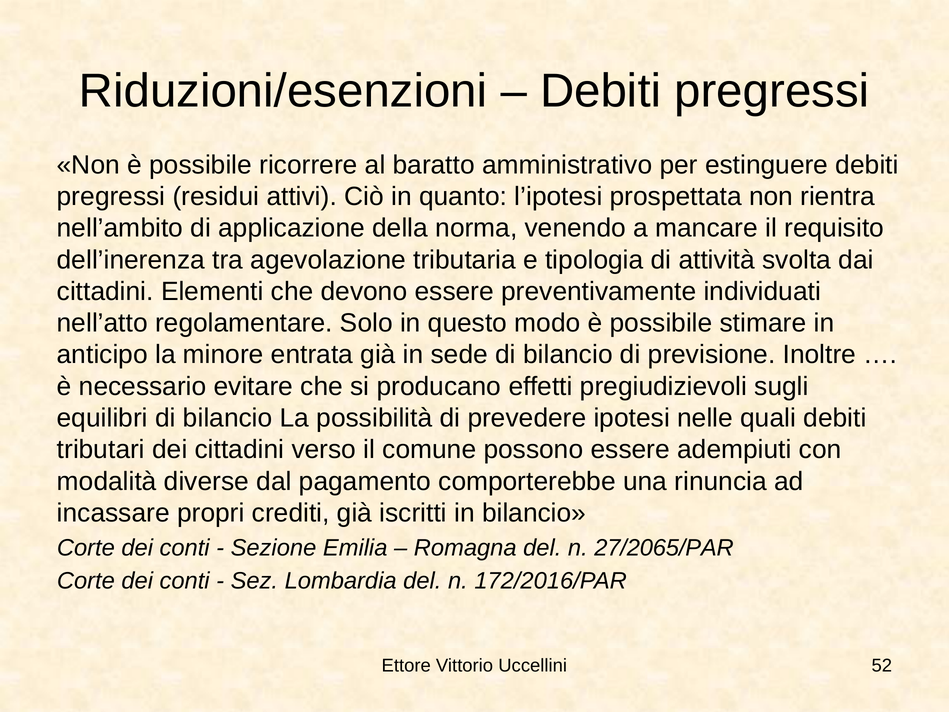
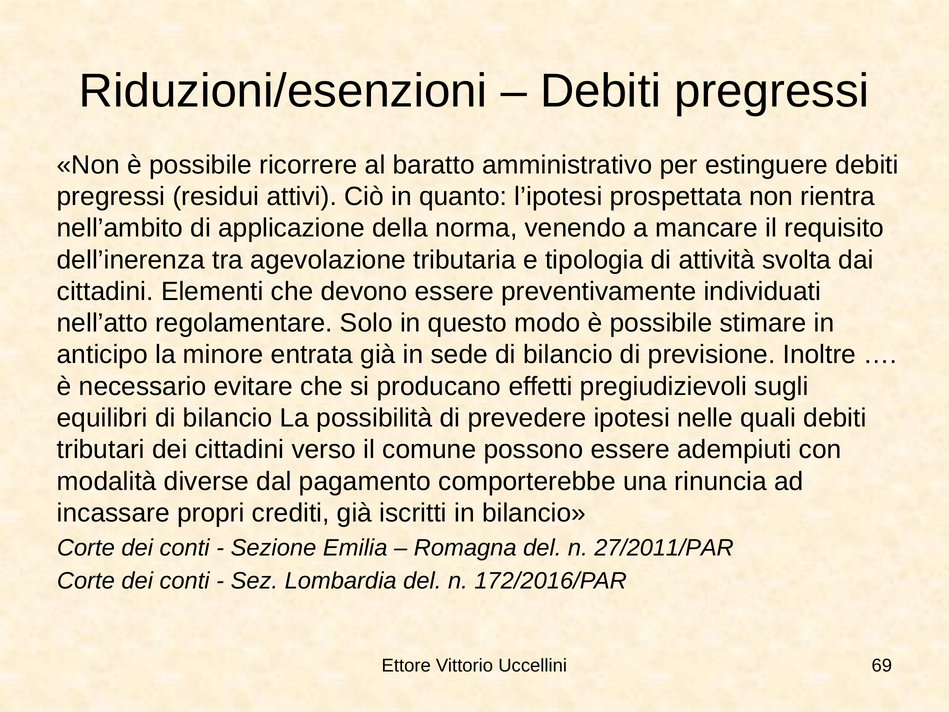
27/2065/PAR: 27/2065/PAR -> 27/2011/PAR (664, 547)
52: 52 -> 69 (882, 665)
